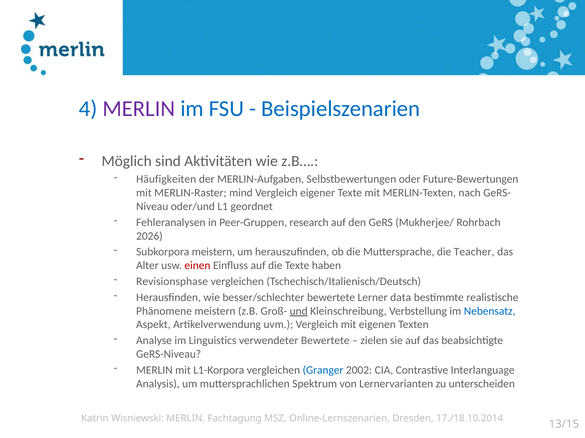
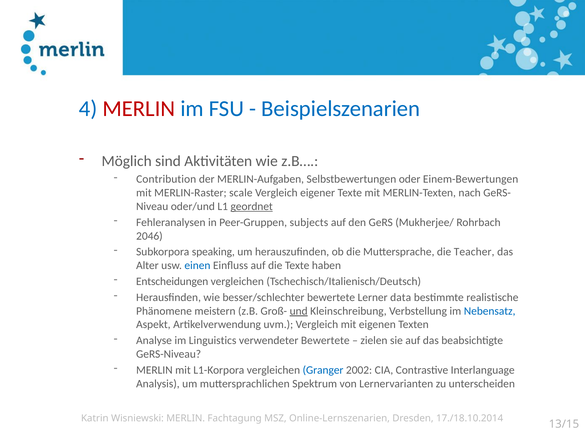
MERLIN colour: purple -> red (139, 109)
Häufigkeiten: Häufigkeiten -> Contribution (166, 179)
Future-Bewertungen: Future-Bewertungen -> Einem-Bewertungen (471, 179)
mind: mind -> scale (241, 193)
geordnet underline: none -> present (252, 207)
research: research -> subjects (309, 223)
2026: 2026 -> 2046 (149, 236)
Subkorpora meistern: meistern -> speaking (213, 252)
einen colour: red -> blue (197, 266)
Revisionsphase: Revisionsphase -> Entscheidungen (172, 282)
